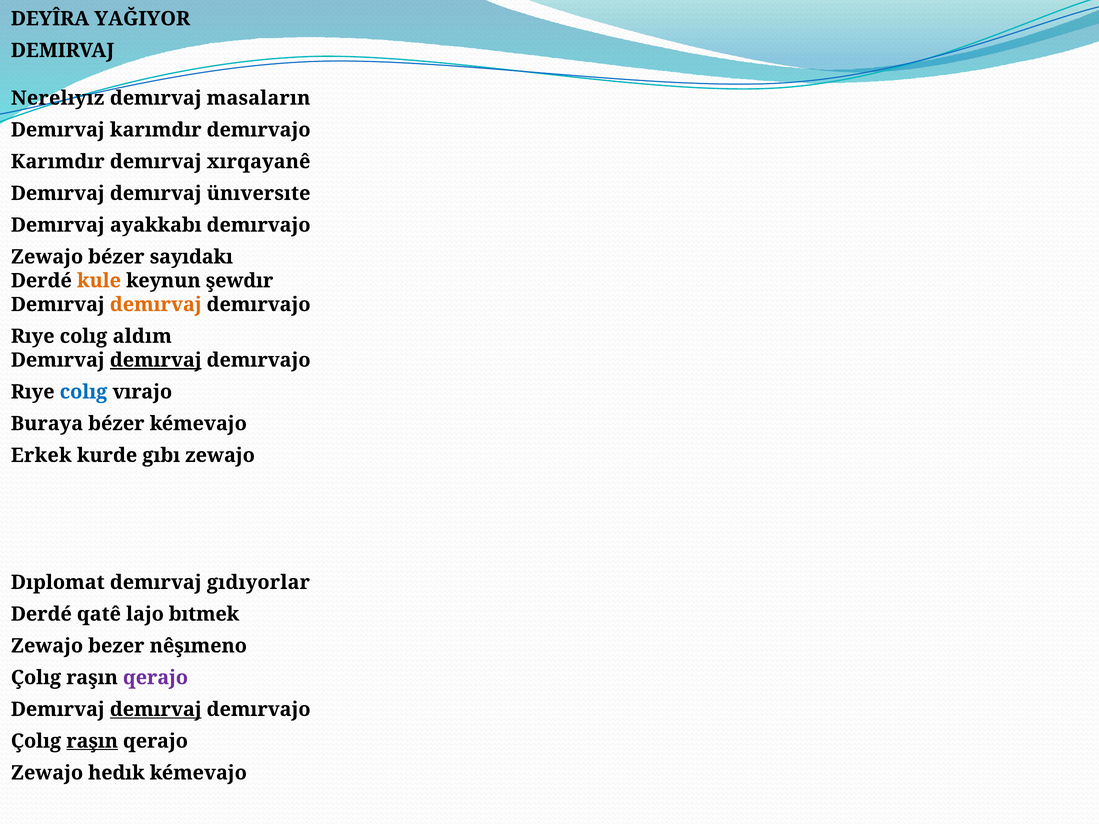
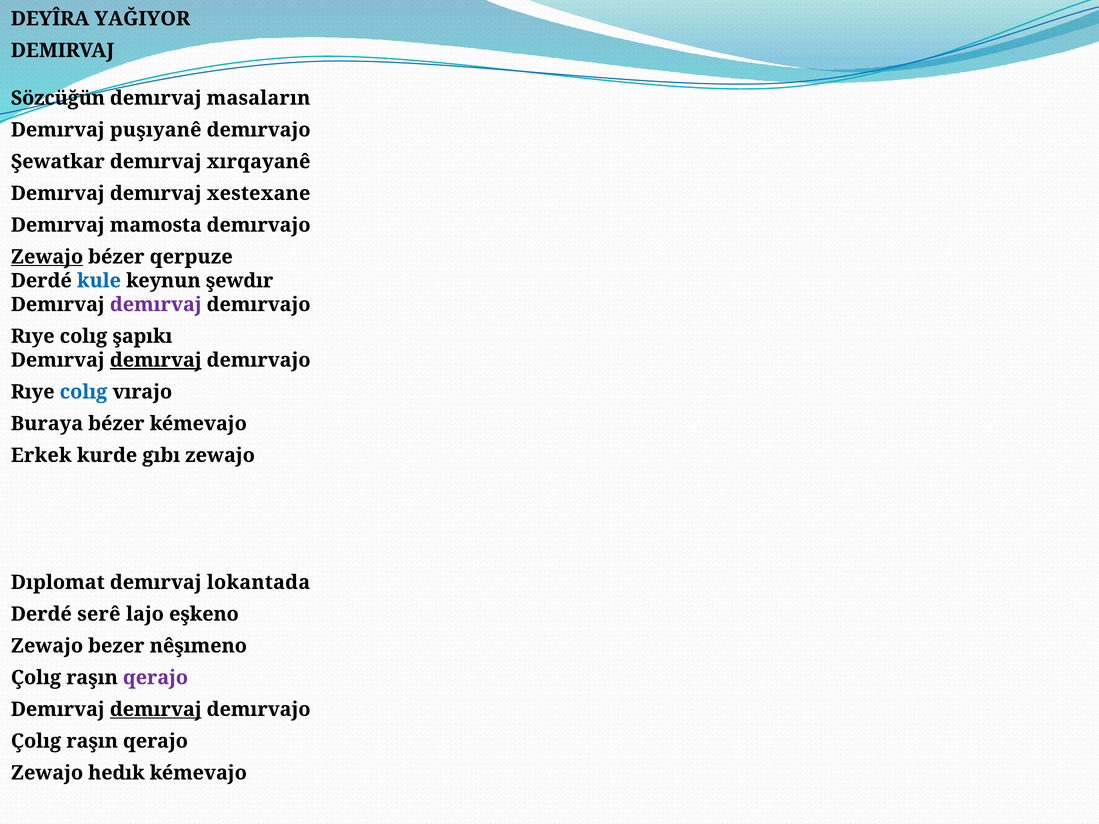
Nerelıyız: Nerelıyız -> Sözcüğün (58, 98)
Demırvaj karımdır: karımdır -> puşıyanê (156, 130)
Karımdır: Karımdır -> Şewatkar (58, 162)
ünıversıte: ünıversıte -> xestexane (259, 193)
ayakkabı: ayakkabı -> mamosta (156, 225)
Zewajo underline: none -> present (47, 257)
sayıdakı: sayıdakı -> qerpuze (191, 257)
kule colour: orange -> blue (99, 281)
demırvaj colour: orange -> purple (156, 305)
aldım: aldım -> şapıkı (142, 336)
gıdıyorlar: gıdıyorlar -> lokantada (258, 583)
qatê: qatê -> serê (99, 614)
bıtmek: bıtmek -> eşkeno (204, 614)
raşın underline: present -> none (92, 741)
